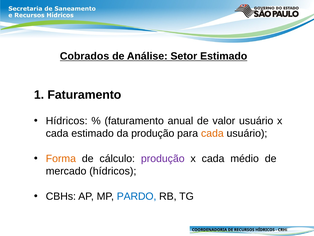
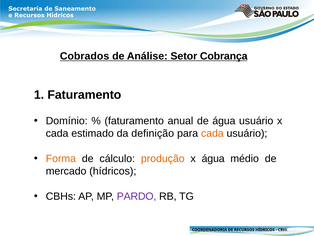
Setor Estimado: Estimado -> Cobrança (224, 56)
Hídricos: Hídricos -> Domínio (67, 121)
de valor: valor -> água (224, 121)
da produção: produção -> definição (153, 133)
produção colour: purple -> orange (163, 158)
cada: cada -> água (213, 158)
PARDO colour: blue -> purple (137, 196)
